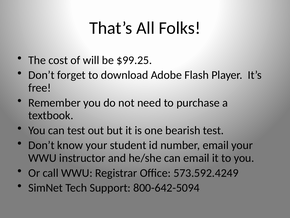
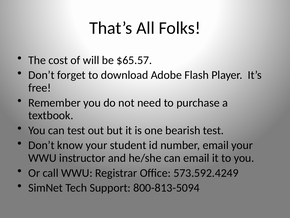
$99.25: $99.25 -> $65.57 (134, 60)
800-642-5094: 800-642-5094 -> 800-813-5094 (167, 187)
